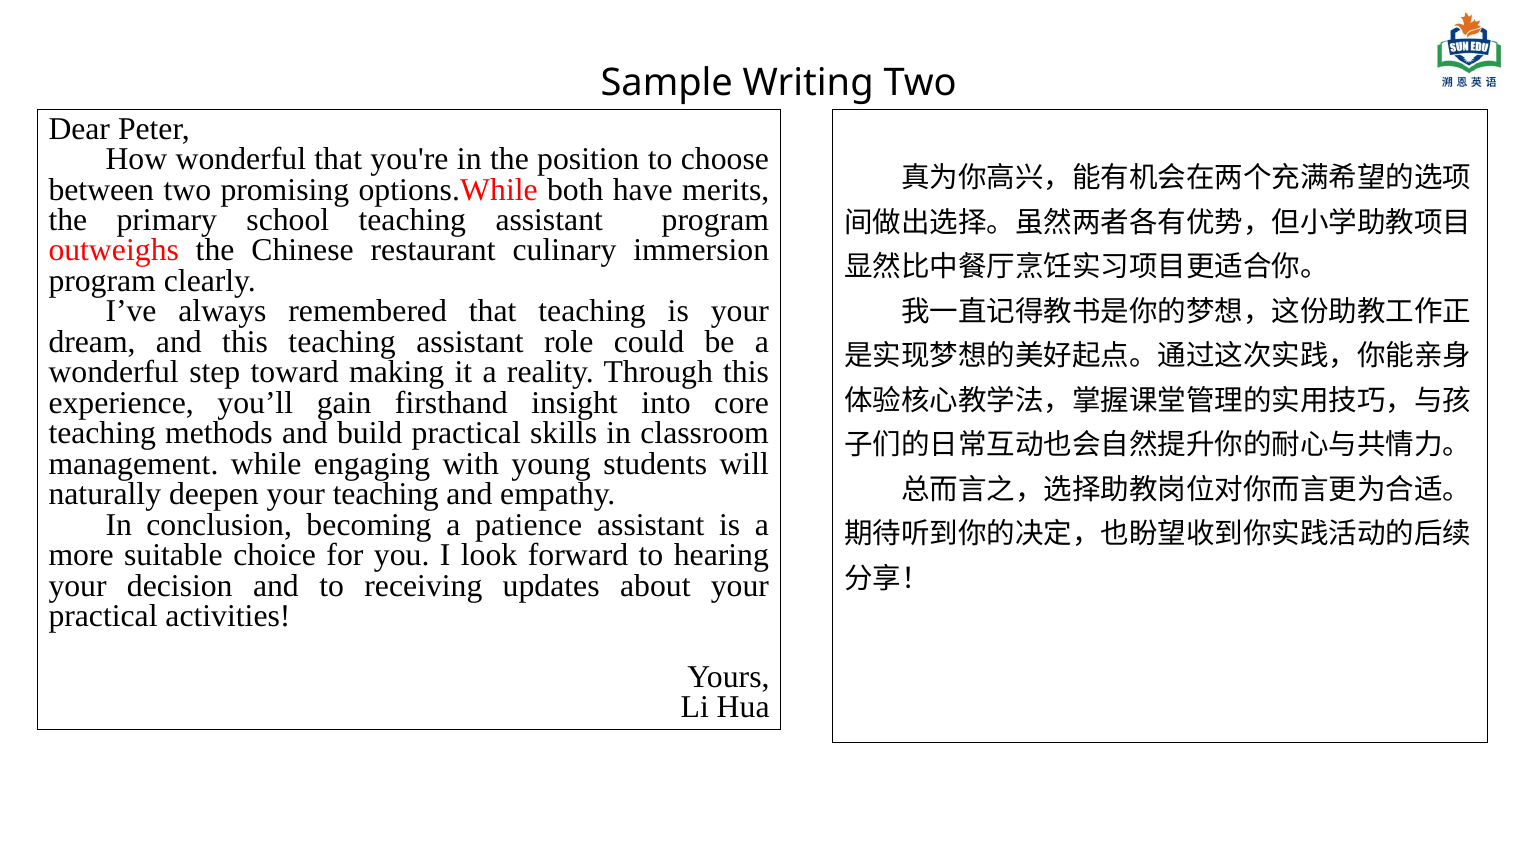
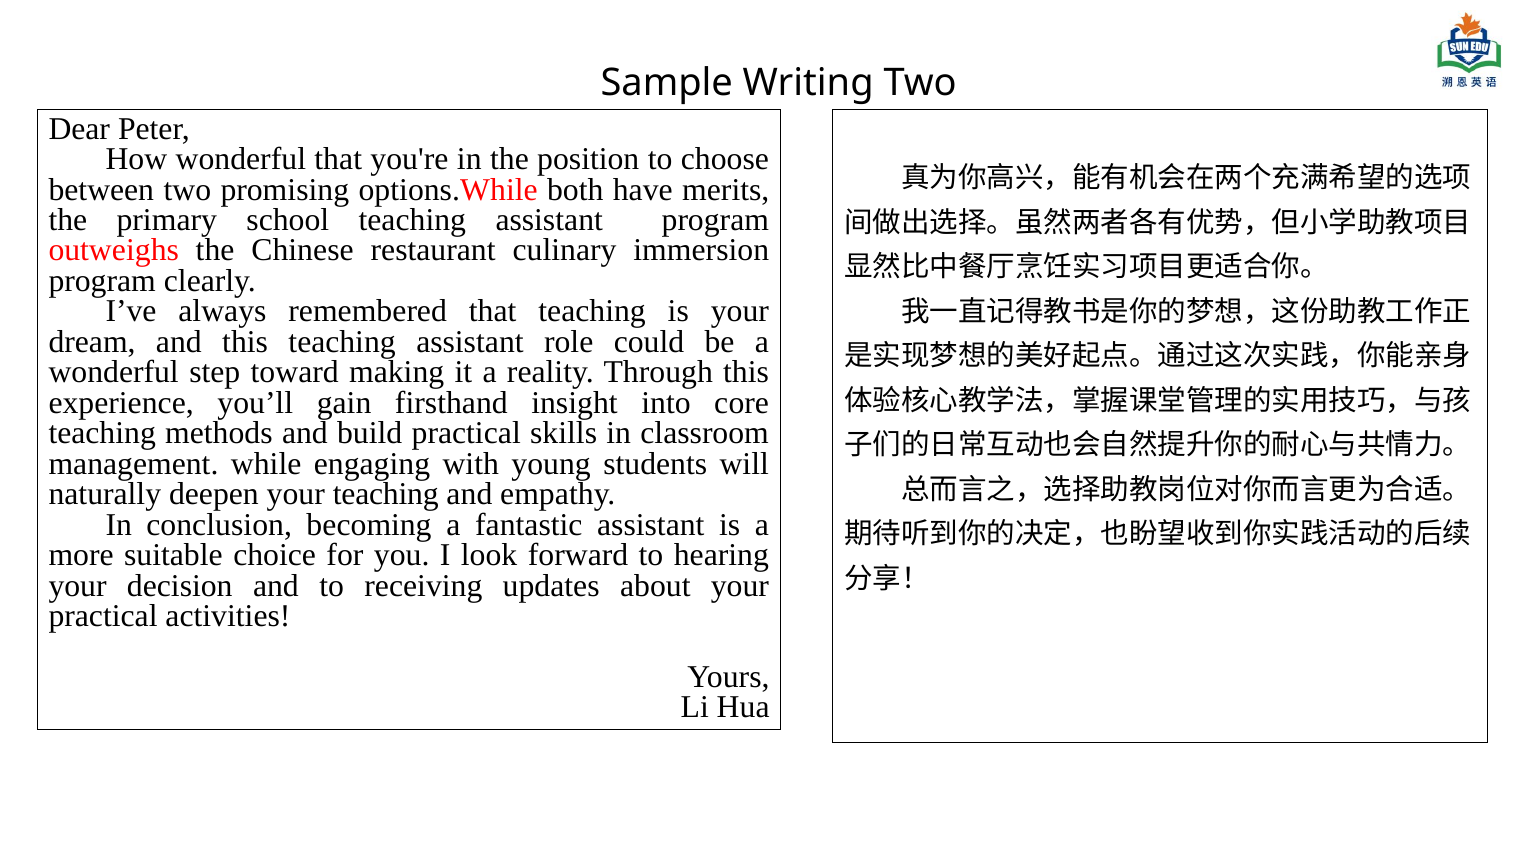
patience: patience -> fantastic (529, 524)
